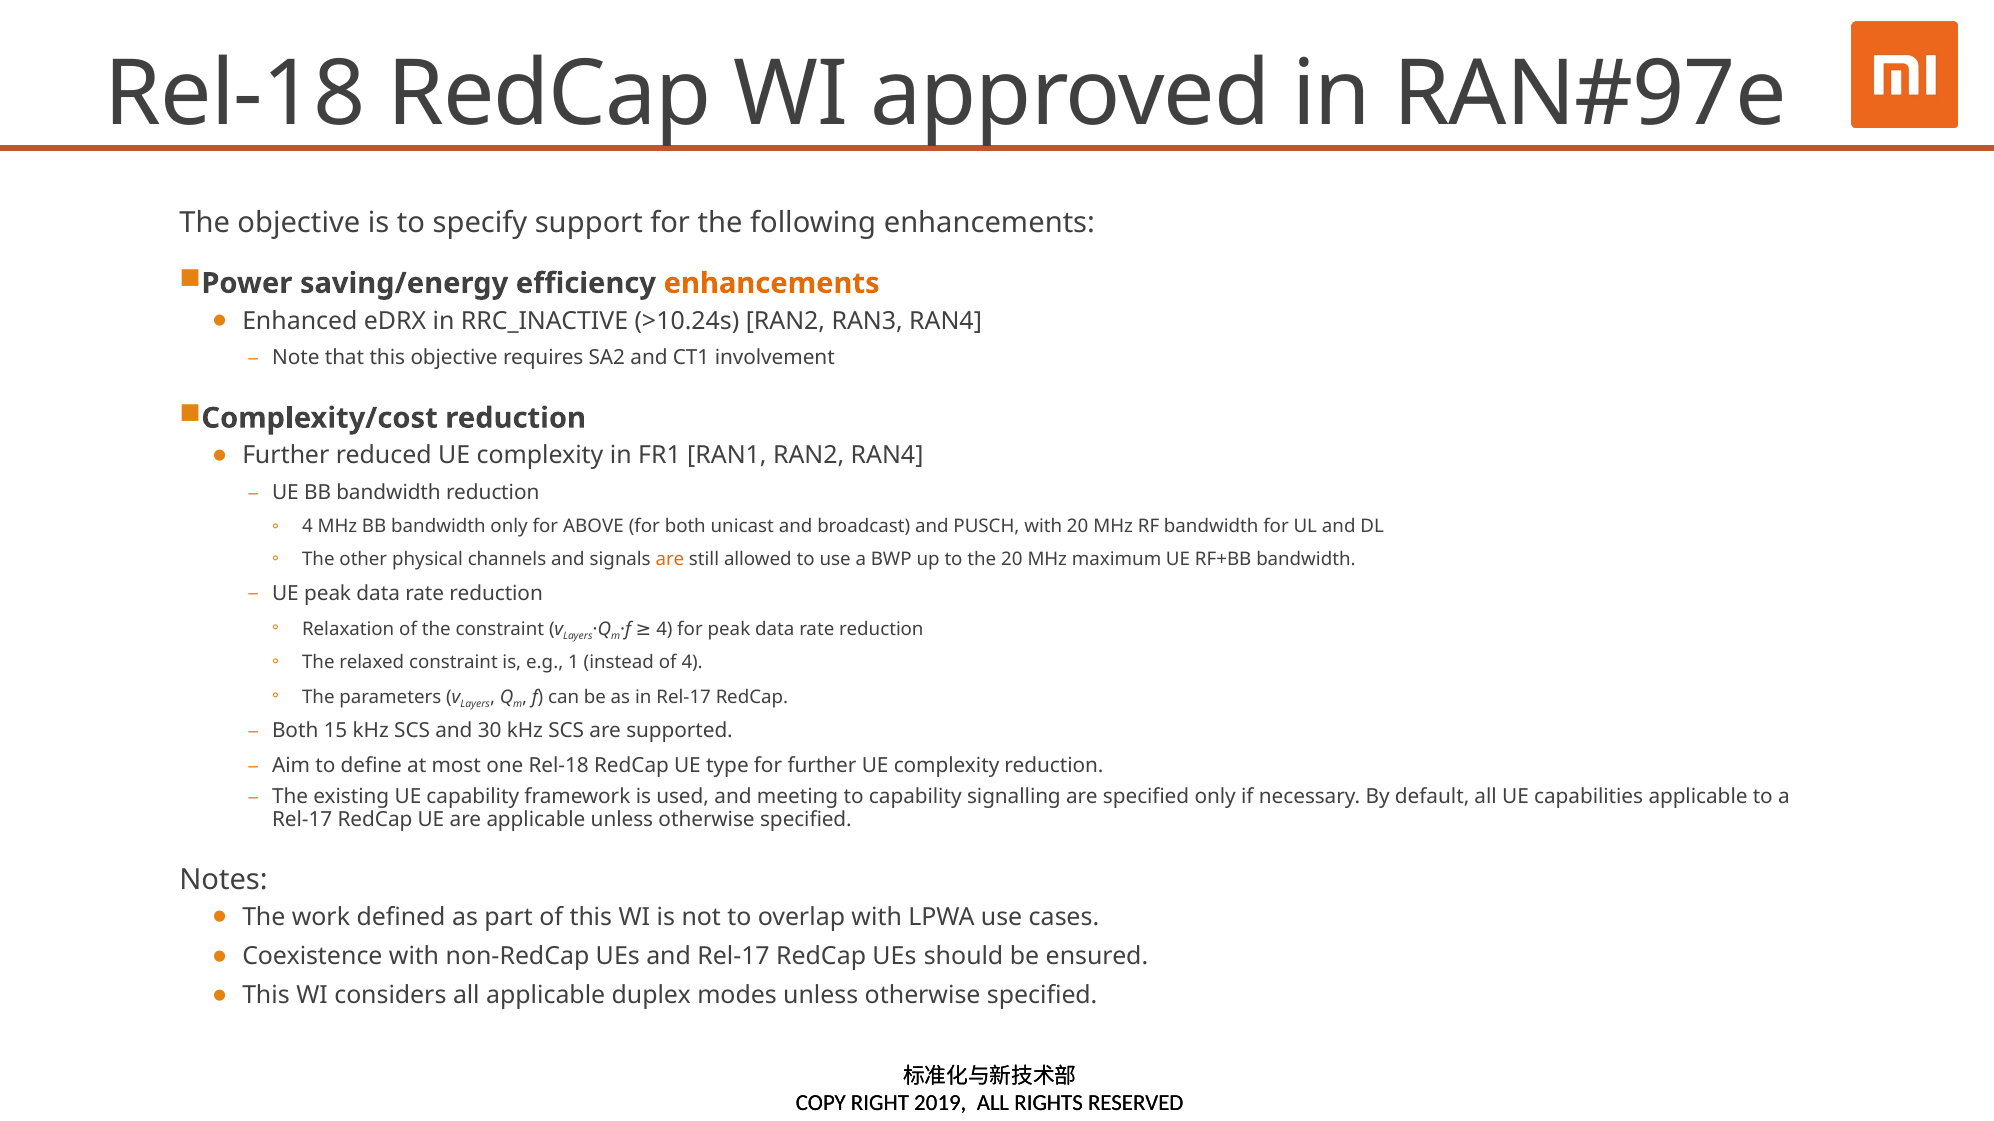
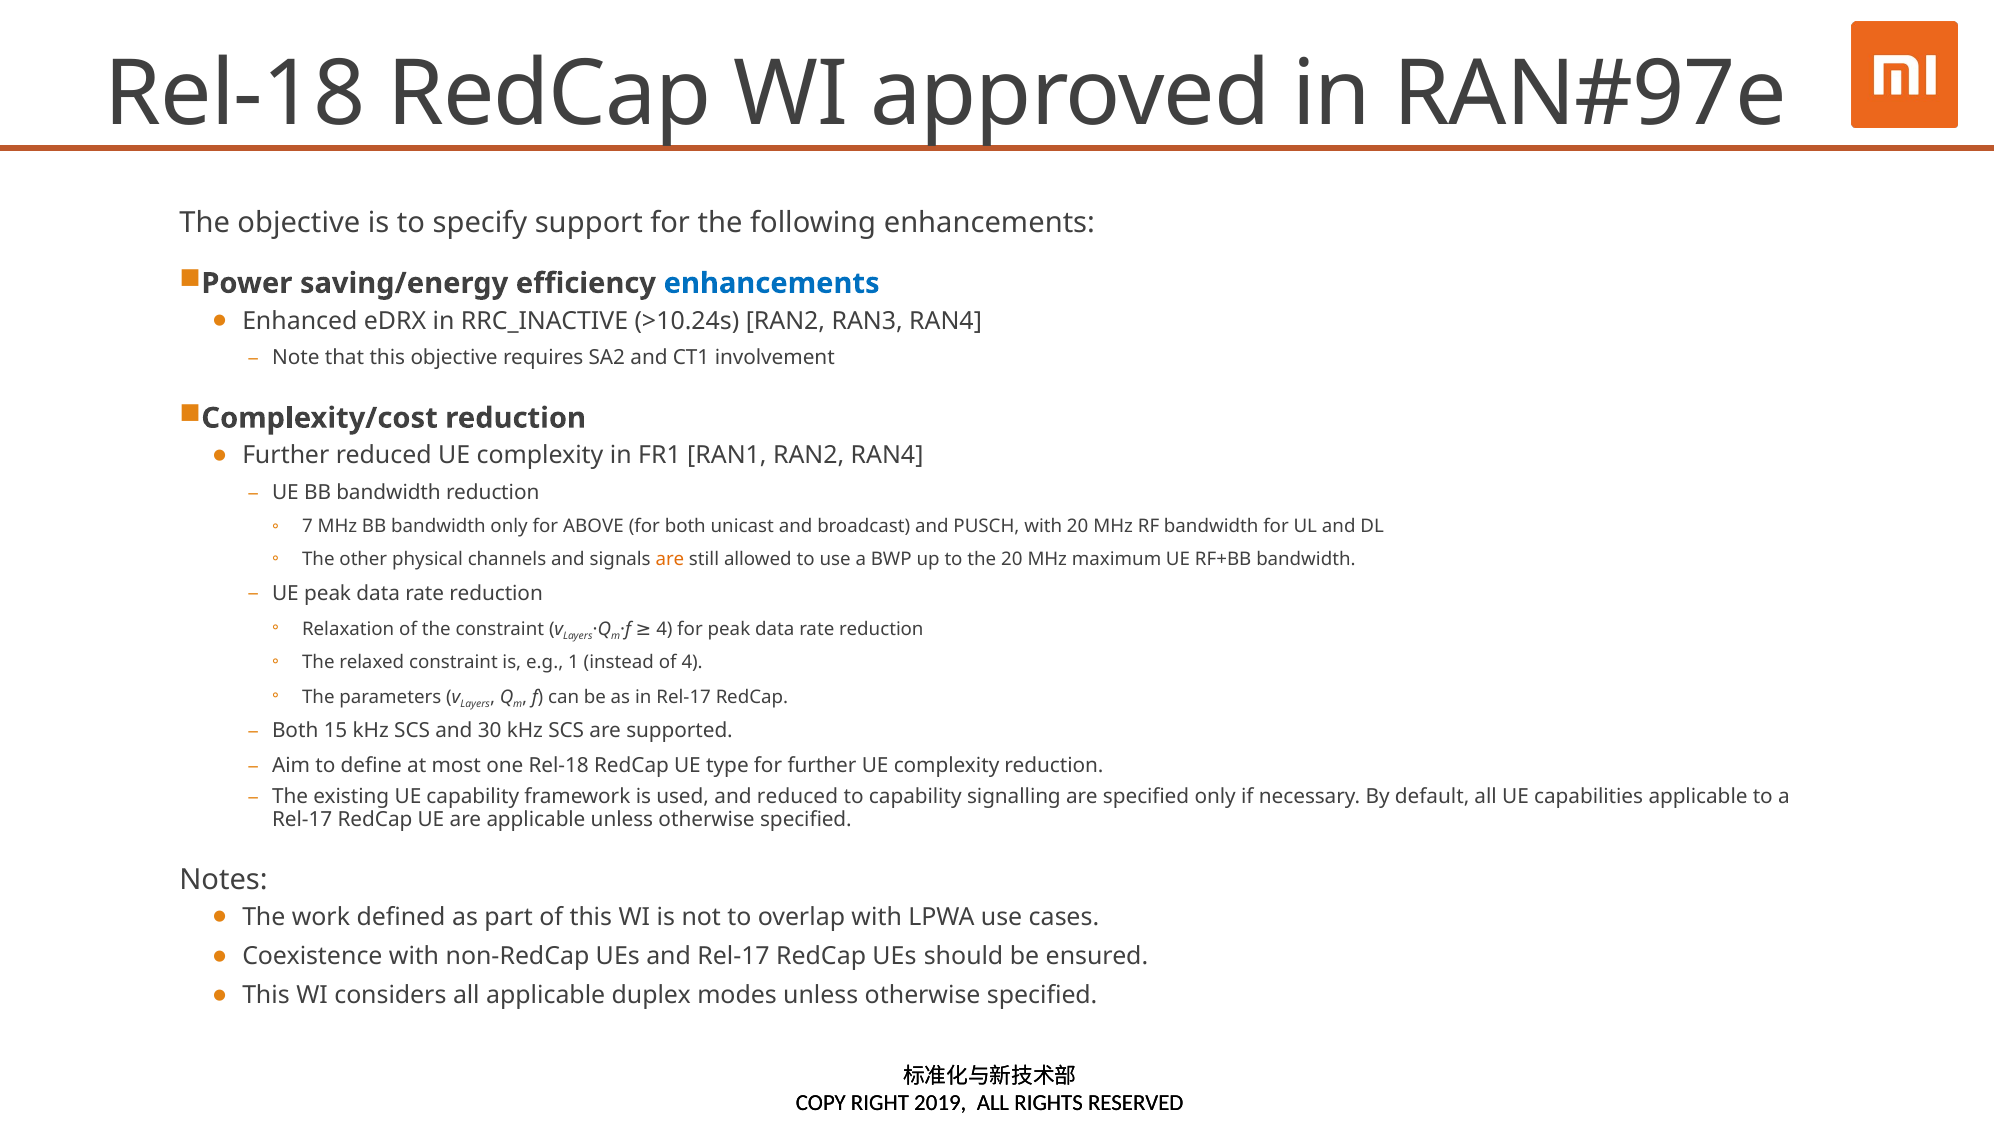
enhancements colour: orange -> blue (772, 283)
4: 4 -> 7 (307, 527)
and meeting: meeting -> reduced (798, 797)
